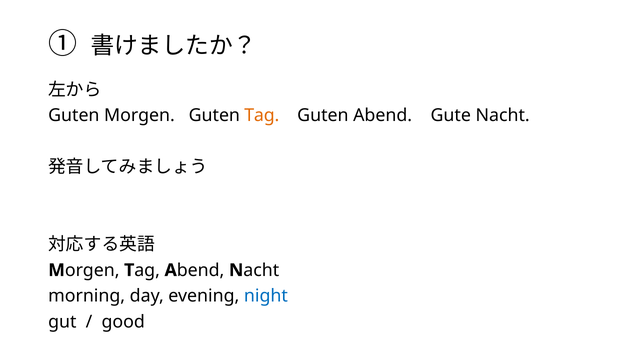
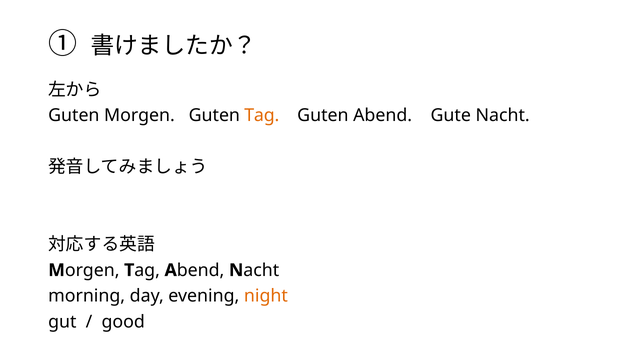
night colour: blue -> orange (266, 296)
